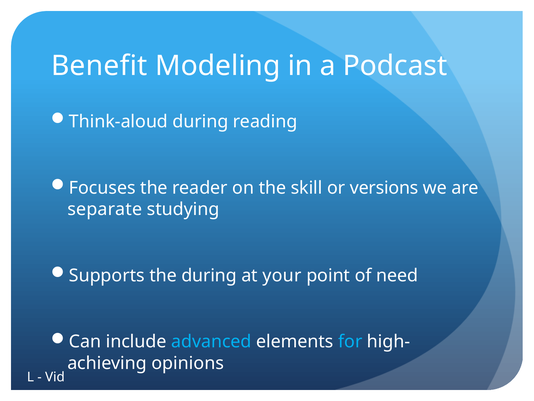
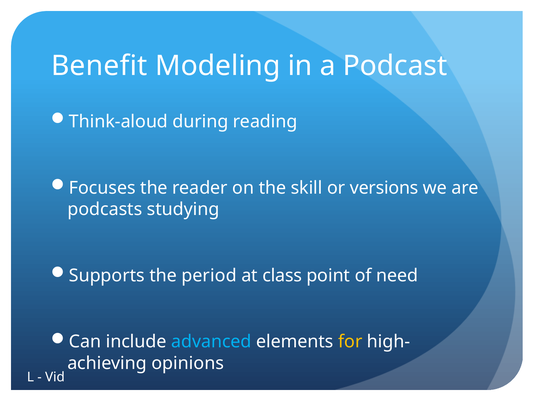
separate: separate -> podcasts (105, 209)
the during: during -> period (209, 275)
your: your -> class (282, 275)
for colour: light blue -> yellow (350, 341)
